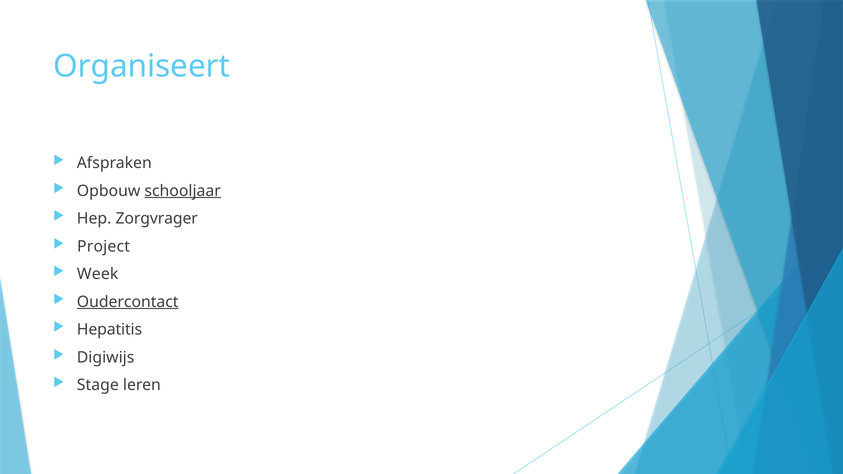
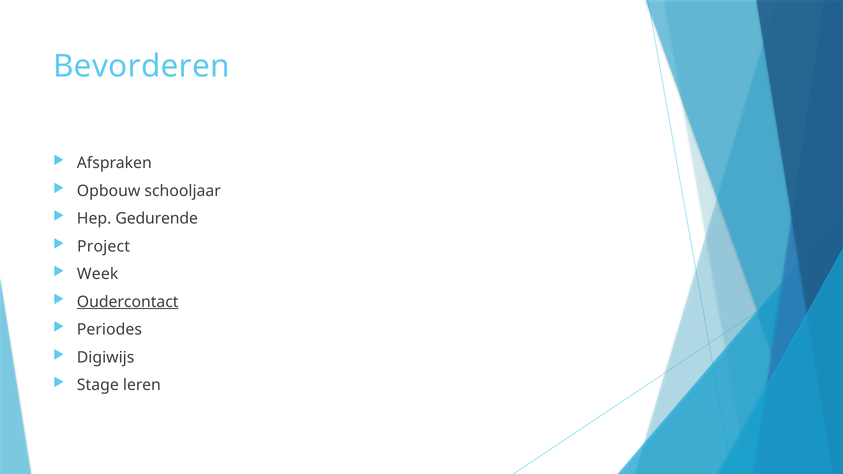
Organiseert: Organiseert -> Bevorderen (142, 66)
schooljaar underline: present -> none (183, 191)
Zorgvrager: Zorgvrager -> Gedurende (157, 219)
Hepatitis: Hepatitis -> Periodes (109, 330)
